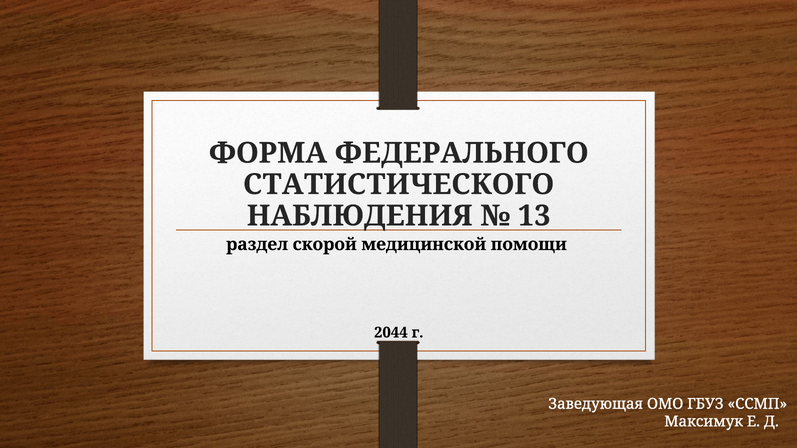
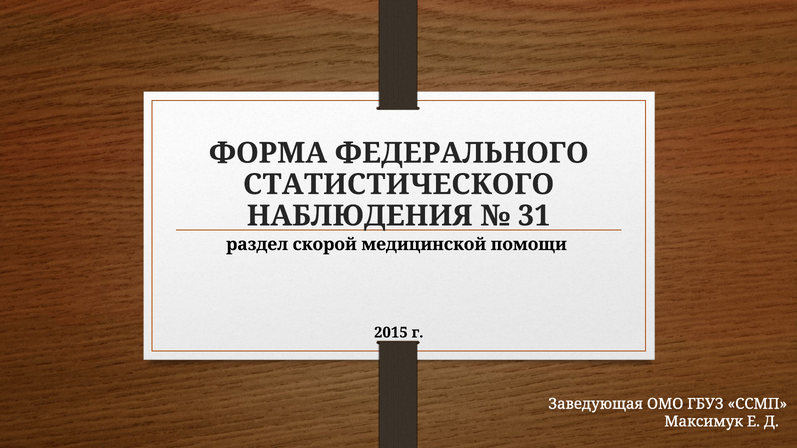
13: 13 -> 31 (534, 216)
2044: 2044 -> 2015 (391, 333)
